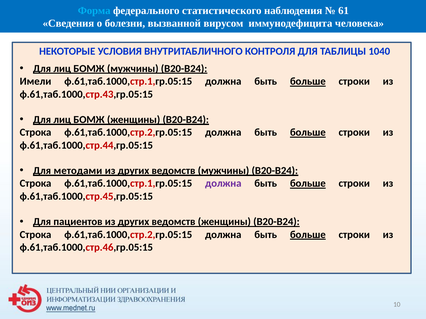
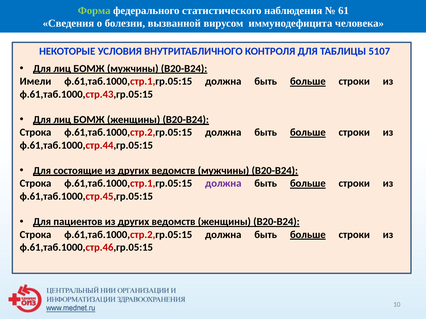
Форма colour: light blue -> light green (94, 11)
1040: 1040 -> 5107 (379, 52)
методами: методами -> состоящие (78, 171)
